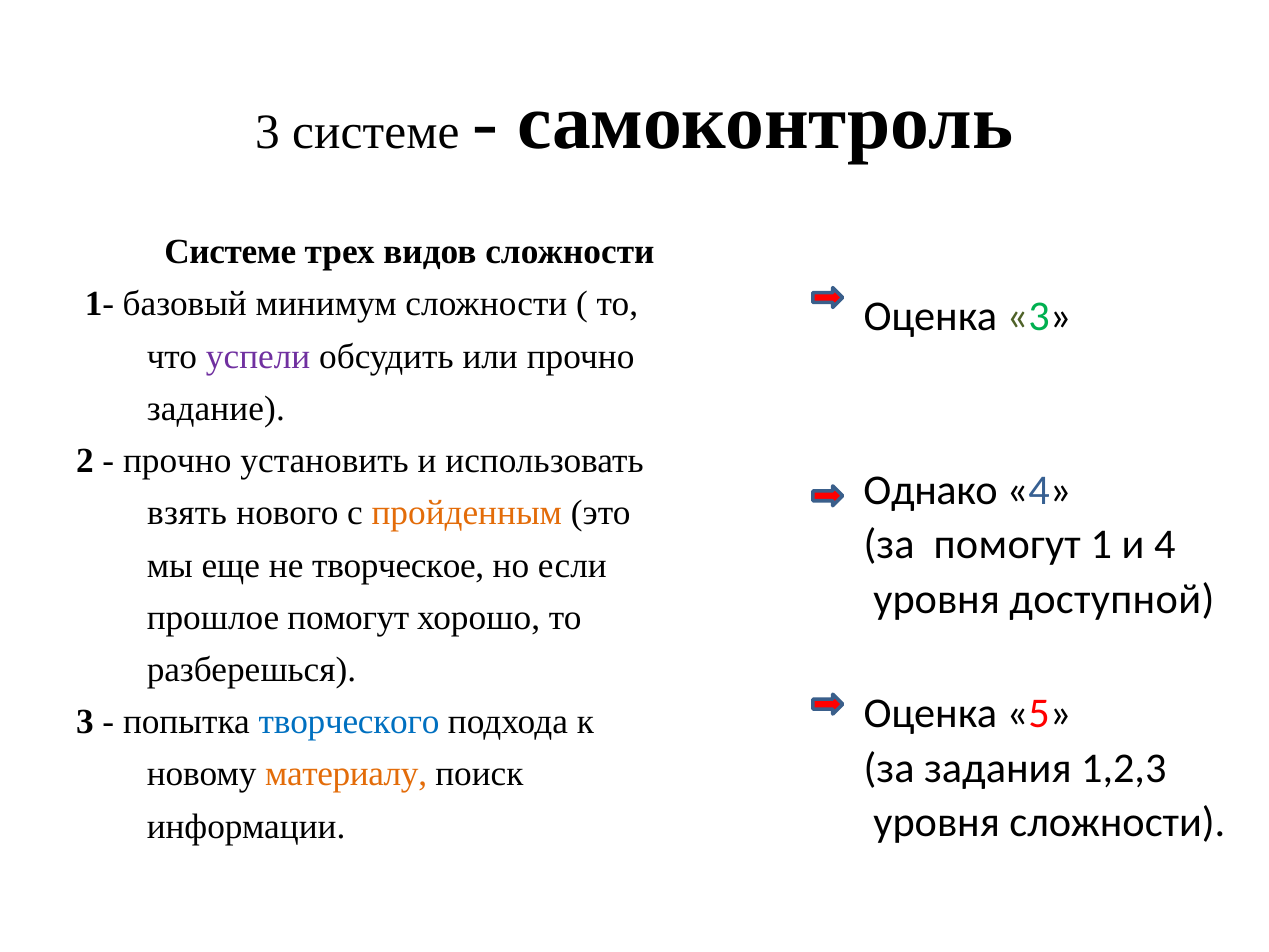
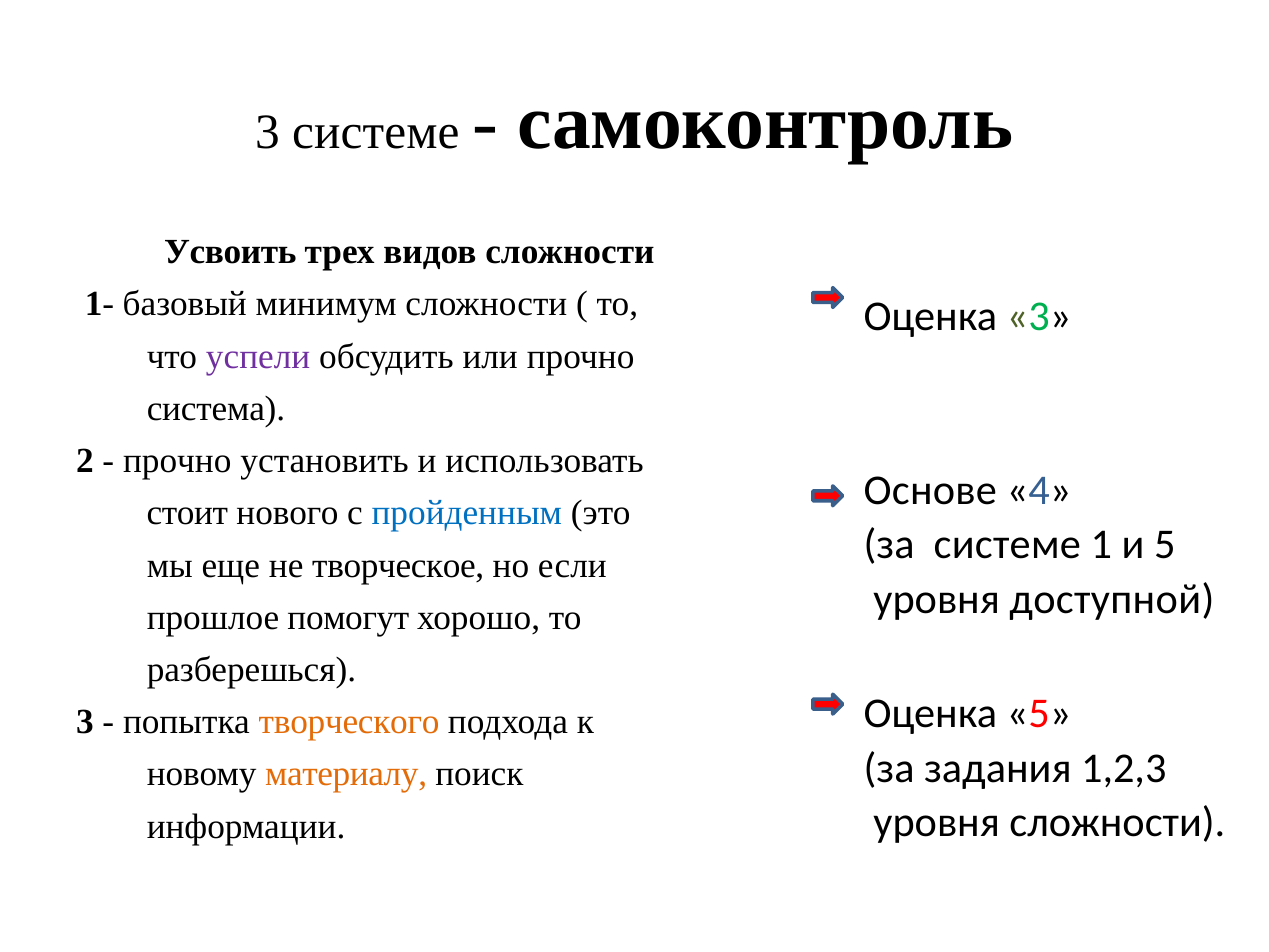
Системе: Системе -> Усвоить (230, 252)
задание: задание -> система (216, 409)
Однако: Однако -> Основе (930, 490)
взять: взять -> стоит (187, 513)
пройденным colour: orange -> blue (467, 513)
за помогут: помогут -> системе (1007, 545)
и 4: 4 -> 5 (1165, 545)
творческого colour: blue -> orange (349, 722)
